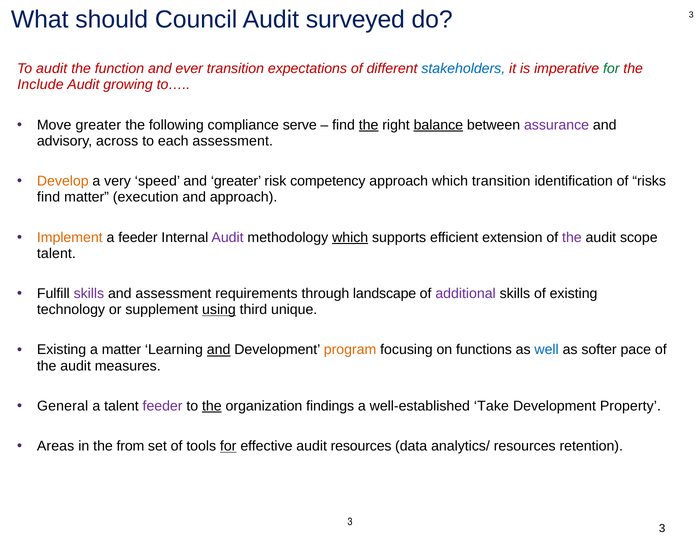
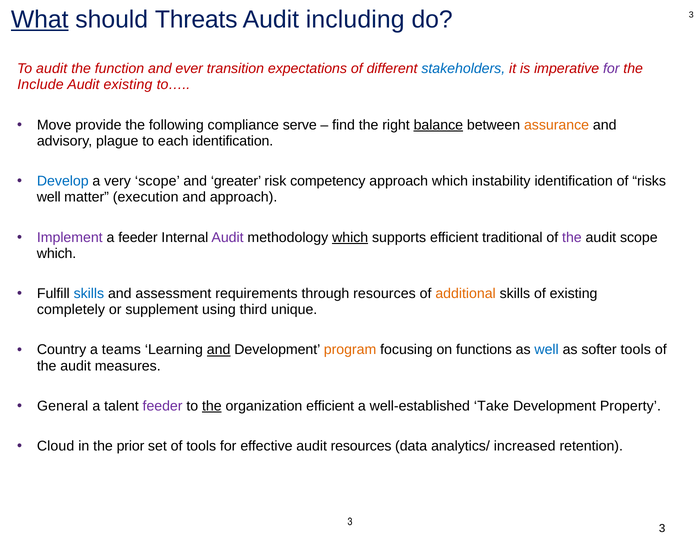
What underline: none -> present (40, 20)
Council: Council -> Threats (196, 20)
surveyed: surveyed -> including (355, 20)
for colour: green -> purple (611, 69)
Audit growing: growing -> existing (128, 85)
Move greater: greater -> provide (98, 125)
the underline: present -> none (369, 125)
assurance colour: purple -> orange (557, 125)
across: across -> plague (117, 141)
each assessment: assessment -> identification (233, 141)
Develop colour: orange -> blue (63, 181)
very speed: speed -> scope (157, 181)
which transition: transition -> instability (501, 181)
find: find -> well (49, 197)
Implement colour: orange -> purple (70, 237)
extension: extension -> traditional (512, 237)
talent: talent -> which (57, 253)
skills colour: purple -> blue (89, 294)
through landscape: landscape -> resources (384, 294)
additional colour: purple -> orange (466, 294)
technology: technology -> completely (71, 310)
using underline: present -> none (219, 310)
Existing: Existing -> Country (62, 350)
a matter: matter -> teams (121, 350)
softer pace: pace -> tools (636, 350)
organization findings: findings -> efficient (330, 406)
Areas: Areas -> Cloud (56, 446)
from: from -> prior (130, 446)
for underline: present -> none (228, 446)
analytics/ resources: resources -> increased (525, 446)
